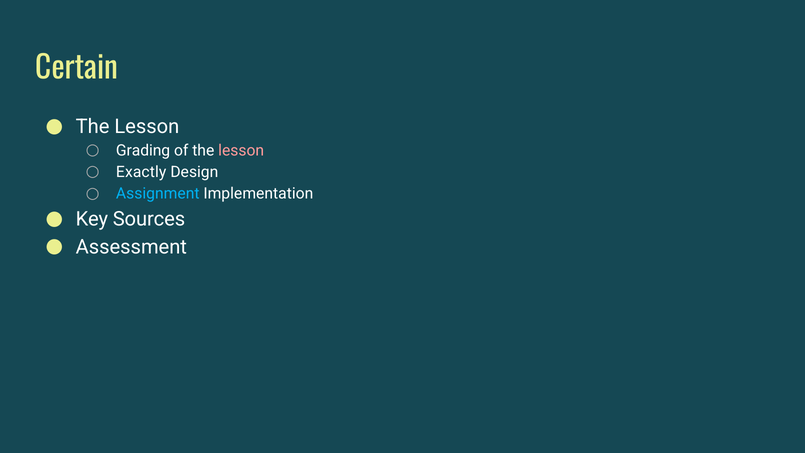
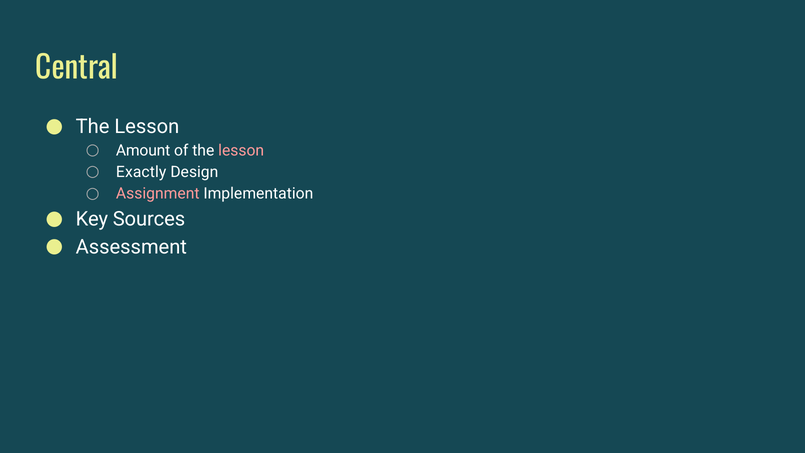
Certain: Certain -> Central (77, 68)
Grading: Grading -> Amount (143, 151)
Assignment colour: light blue -> pink (158, 194)
